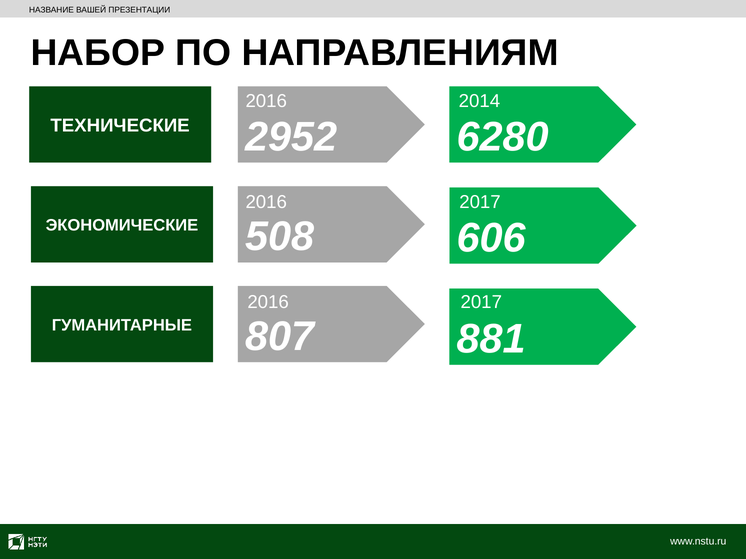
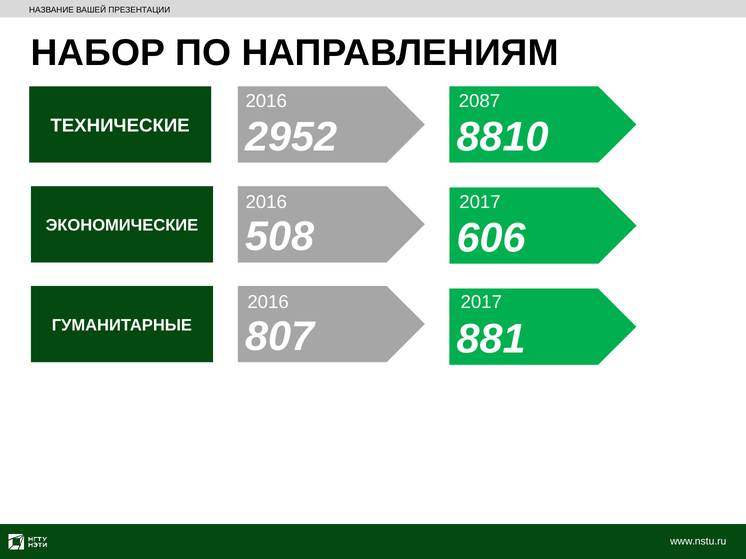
2014: 2014 -> 2087 (479, 101)
6280: 6280 -> 8810 (503, 137)
